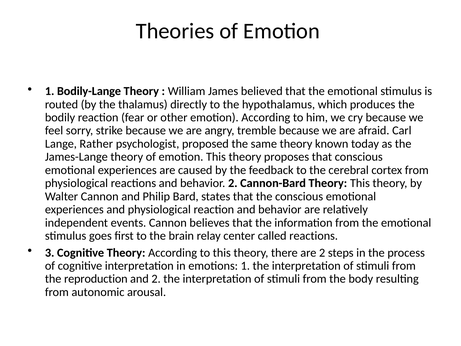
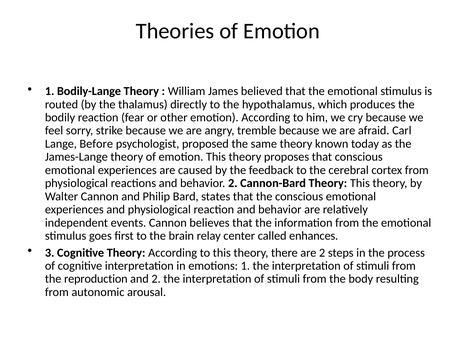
Rather: Rather -> Before (96, 144)
called reactions: reactions -> enhances (314, 236)
